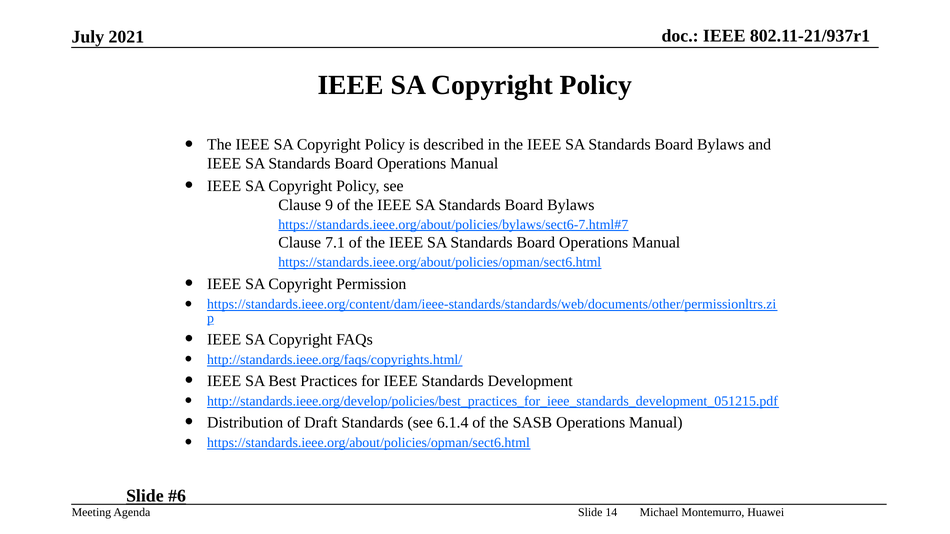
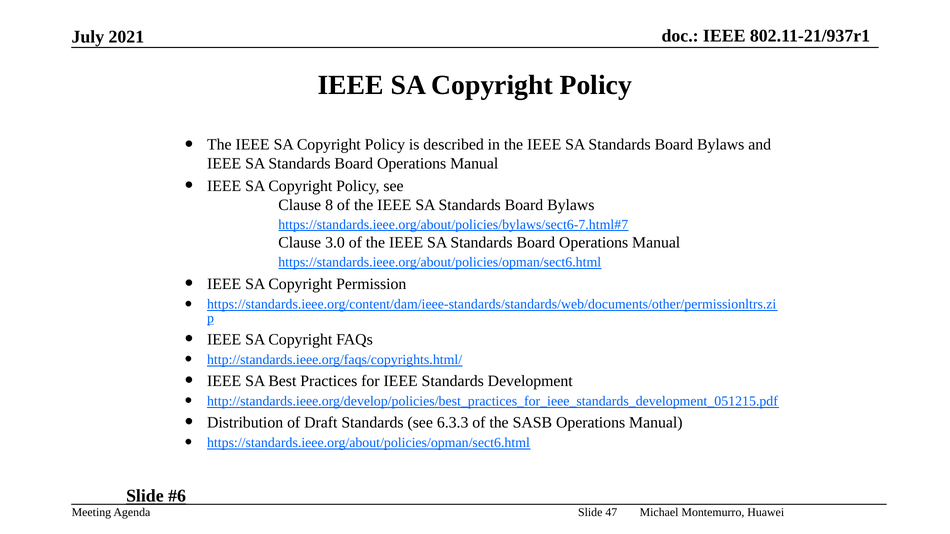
9: 9 -> 8 (329, 205)
7.1: 7.1 -> 3.0 (335, 243)
6.1.4: 6.1.4 -> 6.3.3 (453, 423)
14: 14 -> 47 (611, 513)
